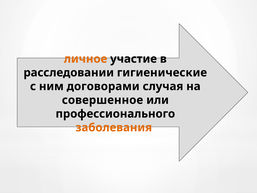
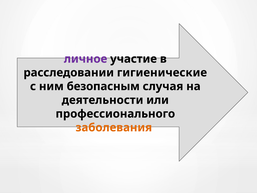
личное colour: orange -> purple (86, 59)
договорами: договорами -> безопасным (103, 86)
совершенное: совершенное -> деятельности (103, 100)
